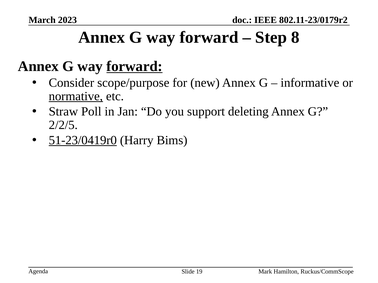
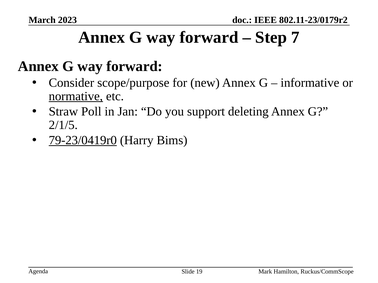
8: 8 -> 7 (295, 37)
forward underline: present -> none (135, 66)
2/2/5: 2/2/5 -> 2/1/5 (63, 125)
51-23/0419r0: 51-23/0419r0 -> 79-23/0419r0 (83, 140)
